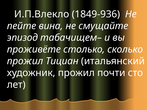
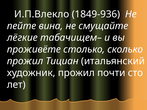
эпизод: эпизод -> лёгкие (22, 38)
